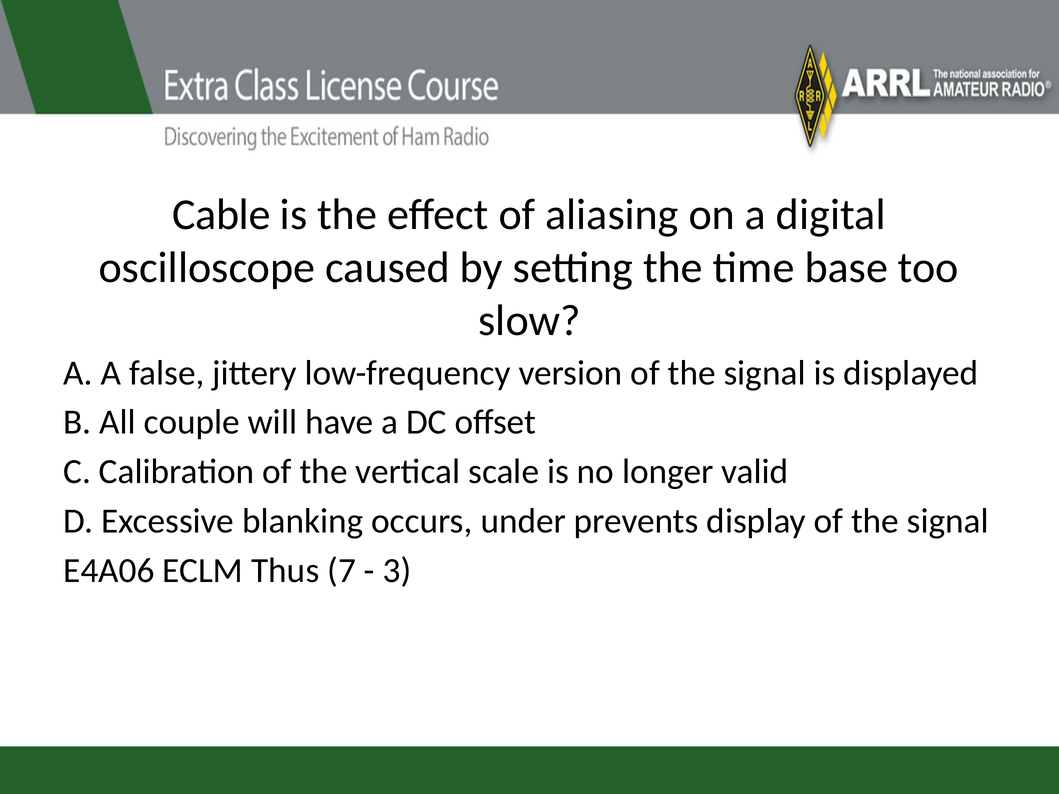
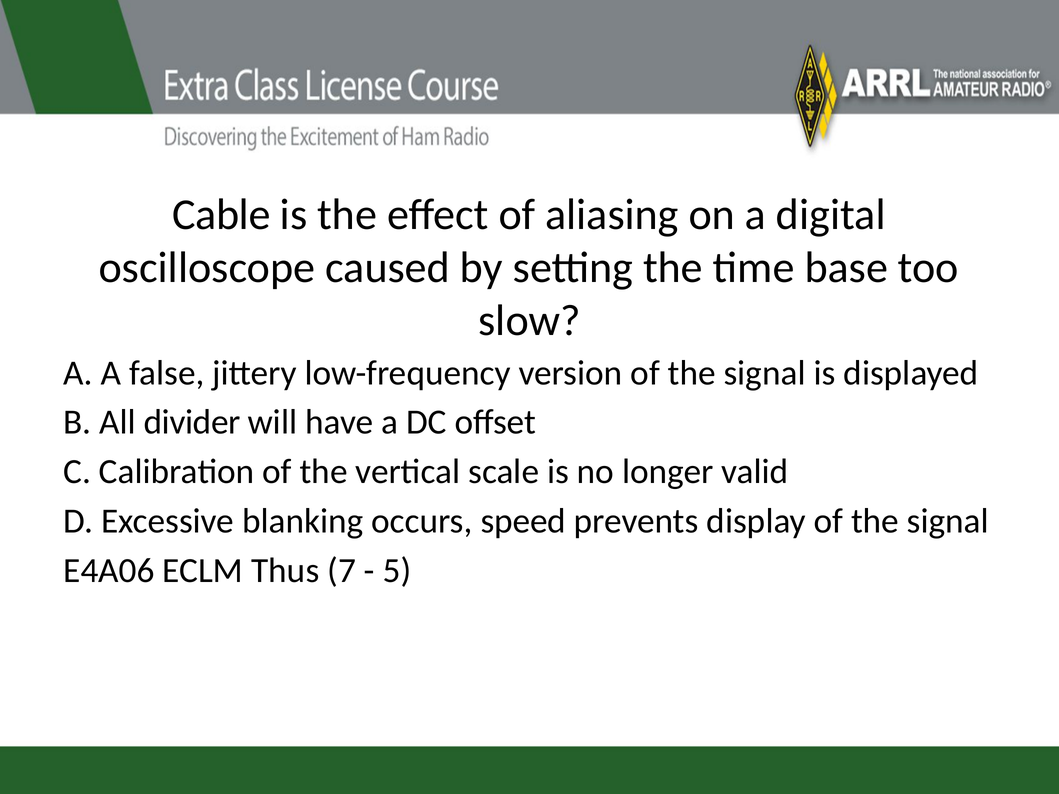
couple: couple -> divider (192, 422)
under: under -> speed (523, 521)
3: 3 -> 5 (397, 571)
